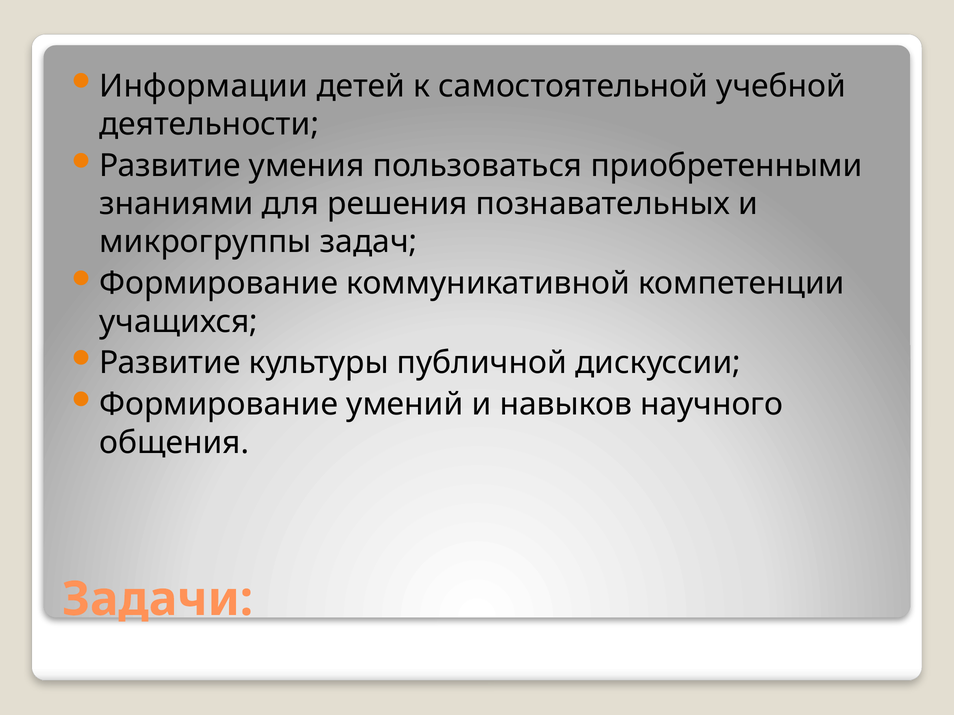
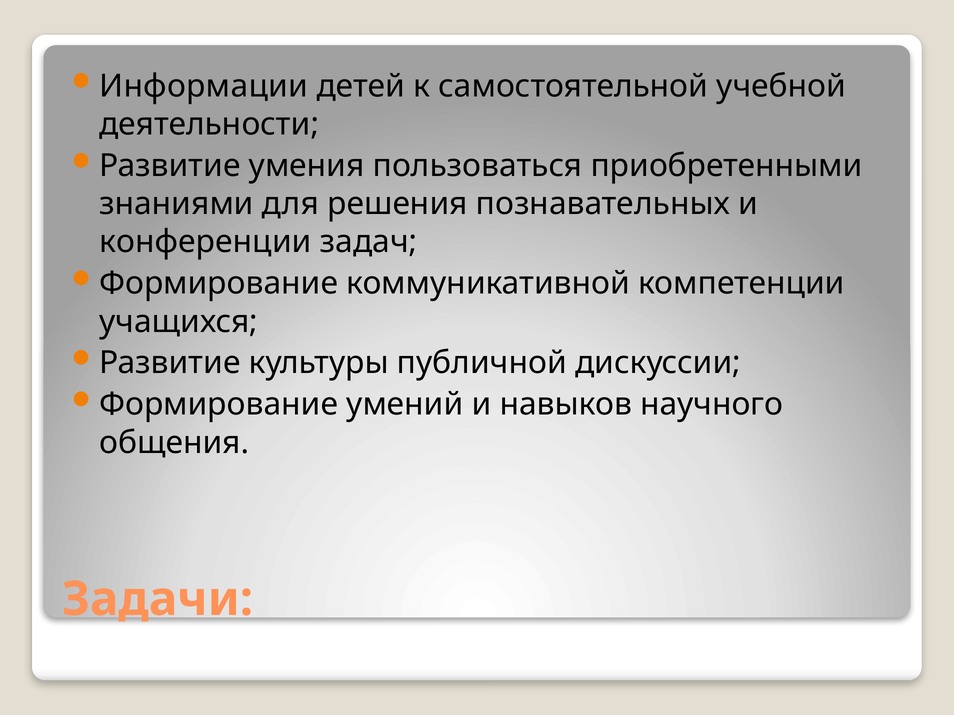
микрогруппы: микрогруппы -> конференции (205, 242)
